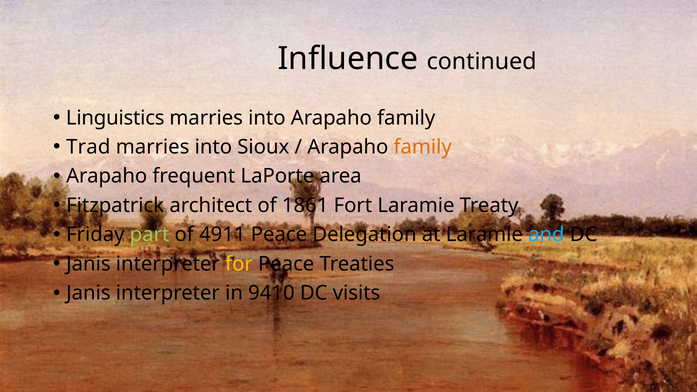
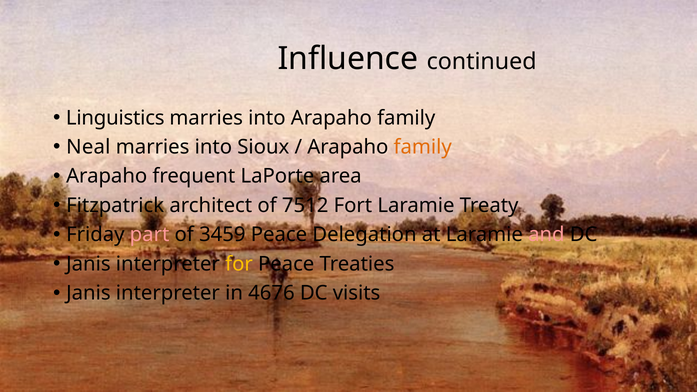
Trad: Trad -> Neal (88, 147)
1861: 1861 -> 7512 (305, 206)
part colour: light green -> pink (150, 235)
4911: 4911 -> 3459 (222, 235)
and colour: light blue -> pink (546, 235)
9410: 9410 -> 4676 (271, 293)
